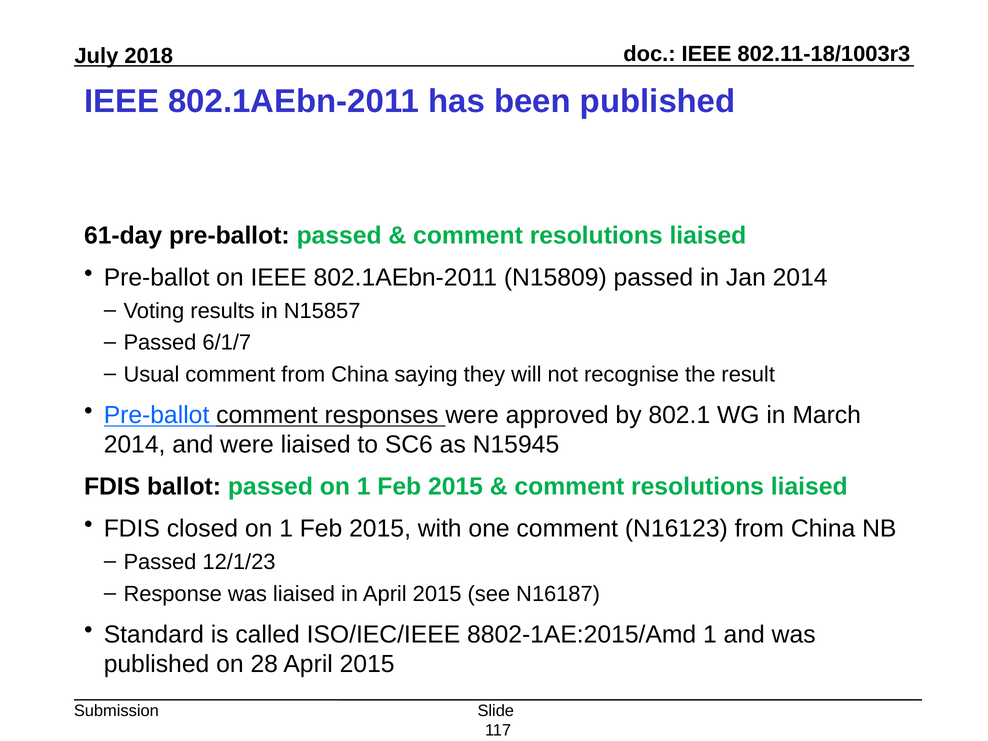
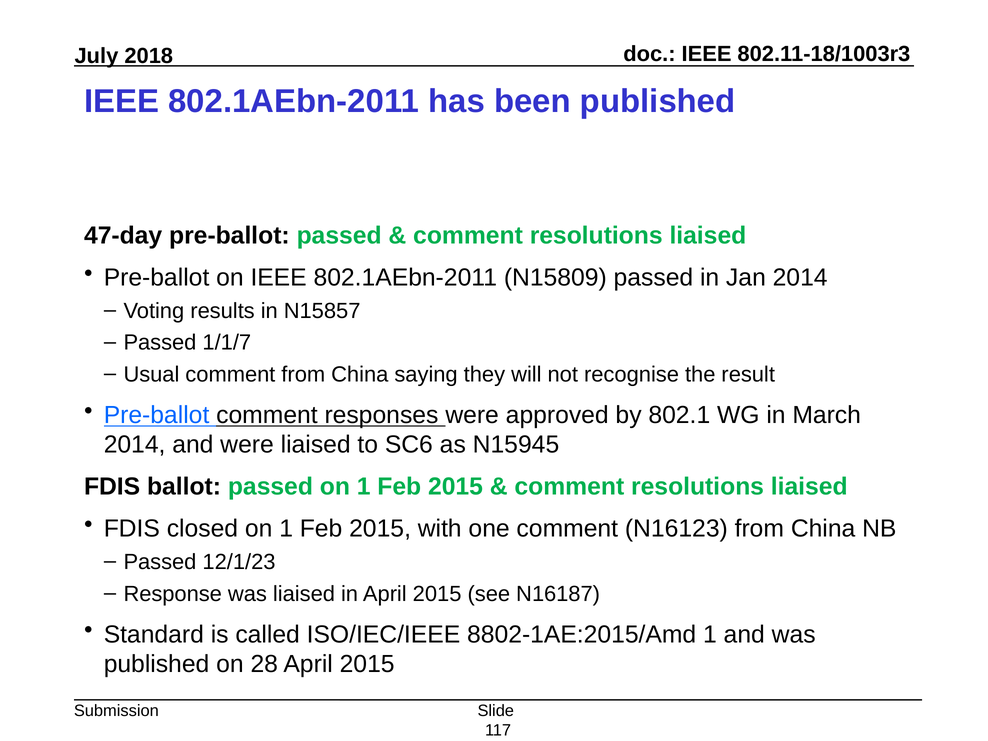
61-day: 61-day -> 47-day (123, 236)
6/1/7: 6/1/7 -> 1/1/7 (227, 343)
